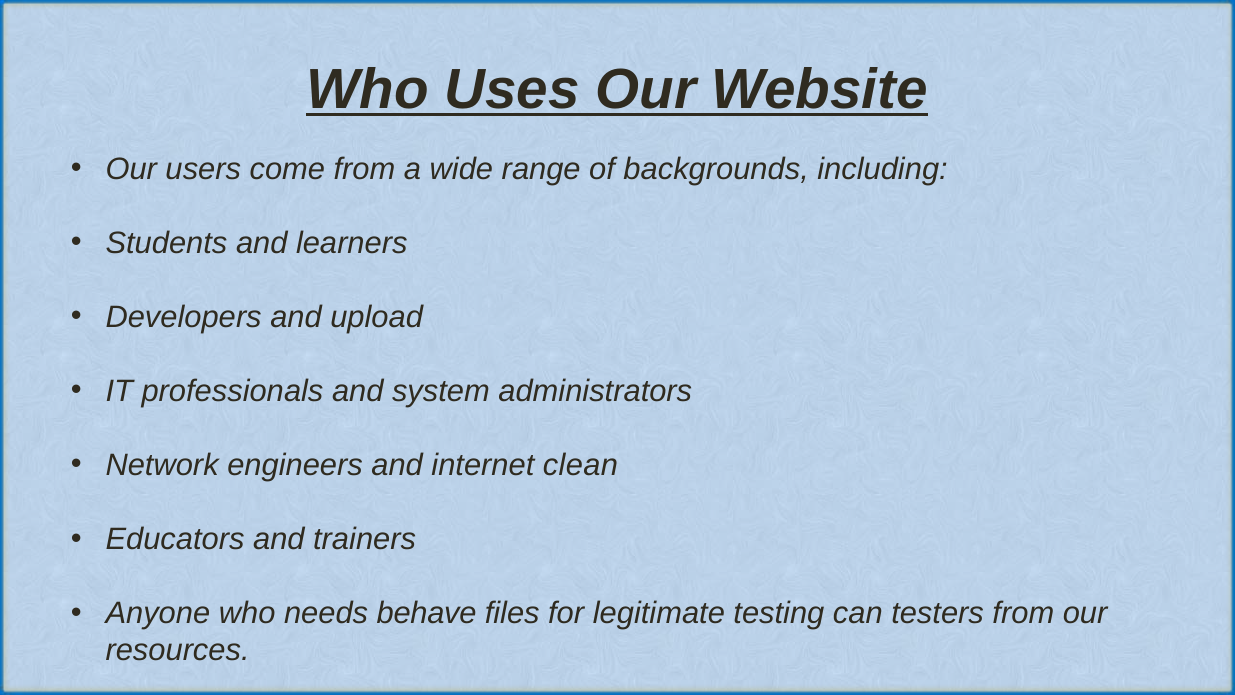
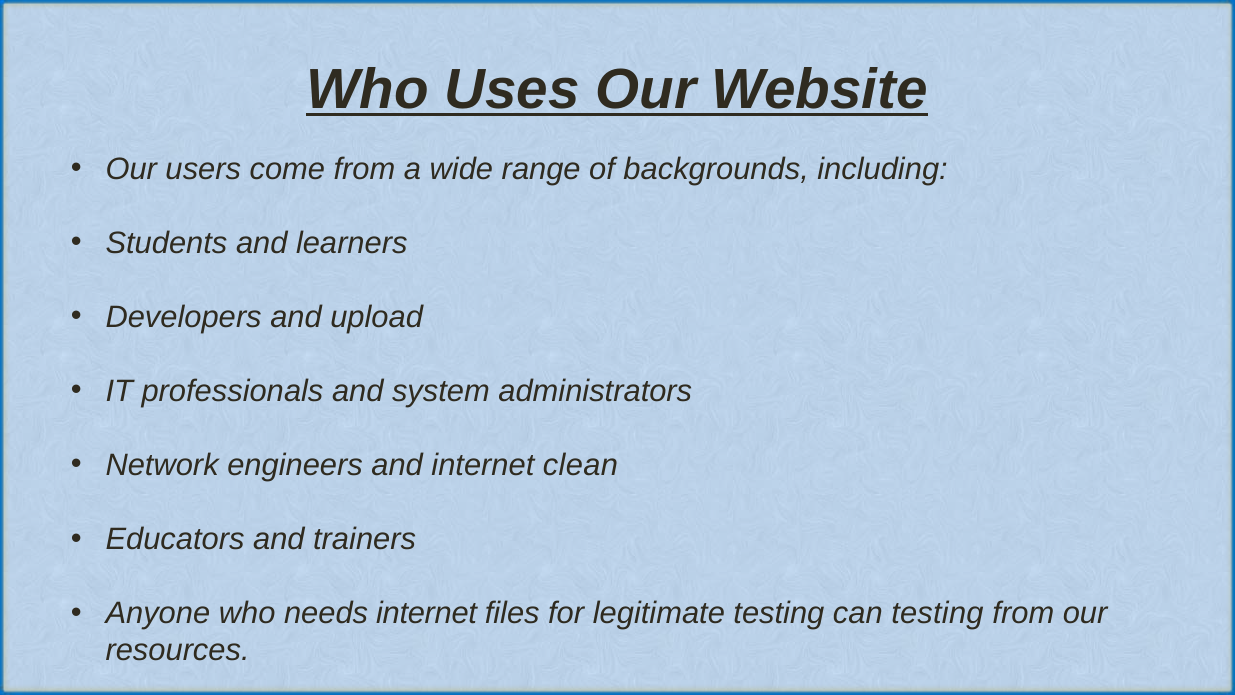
needs behave: behave -> internet (427, 613)
can testers: testers -> testing (937, 613)
